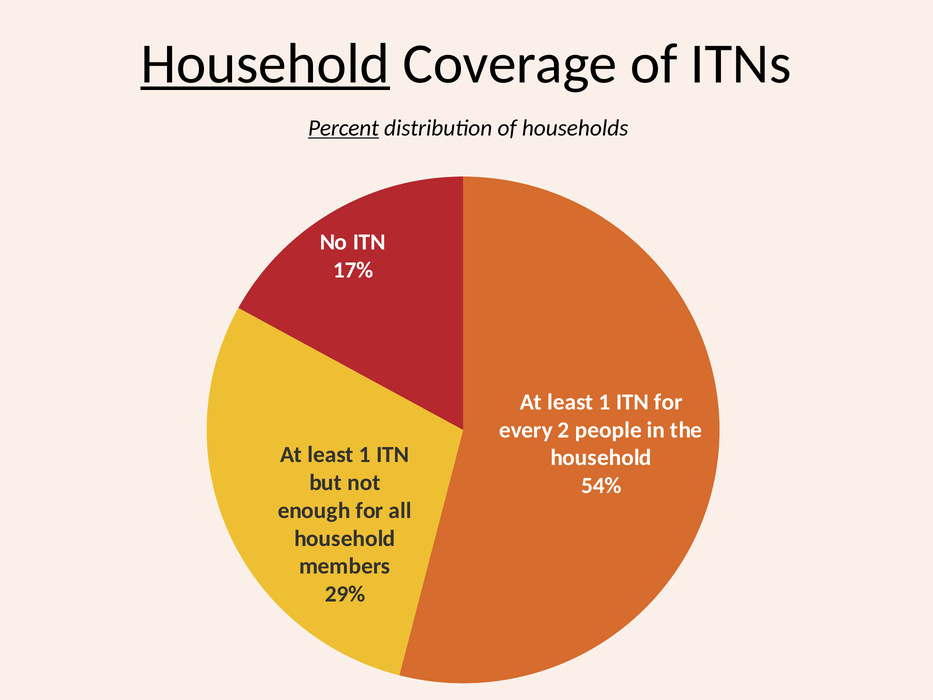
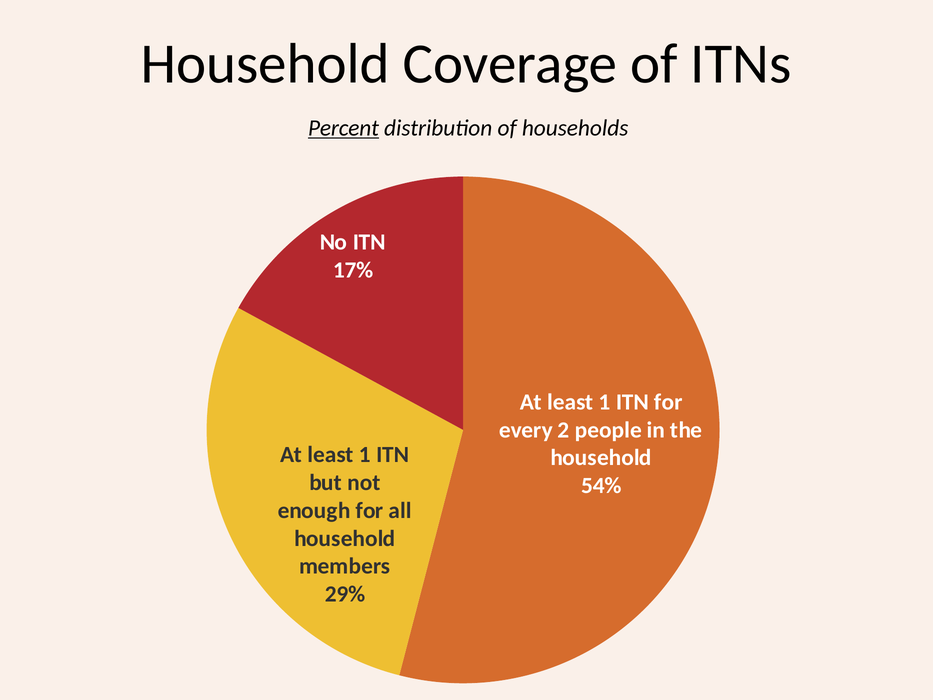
Household underline: present -> none (265, 64)
